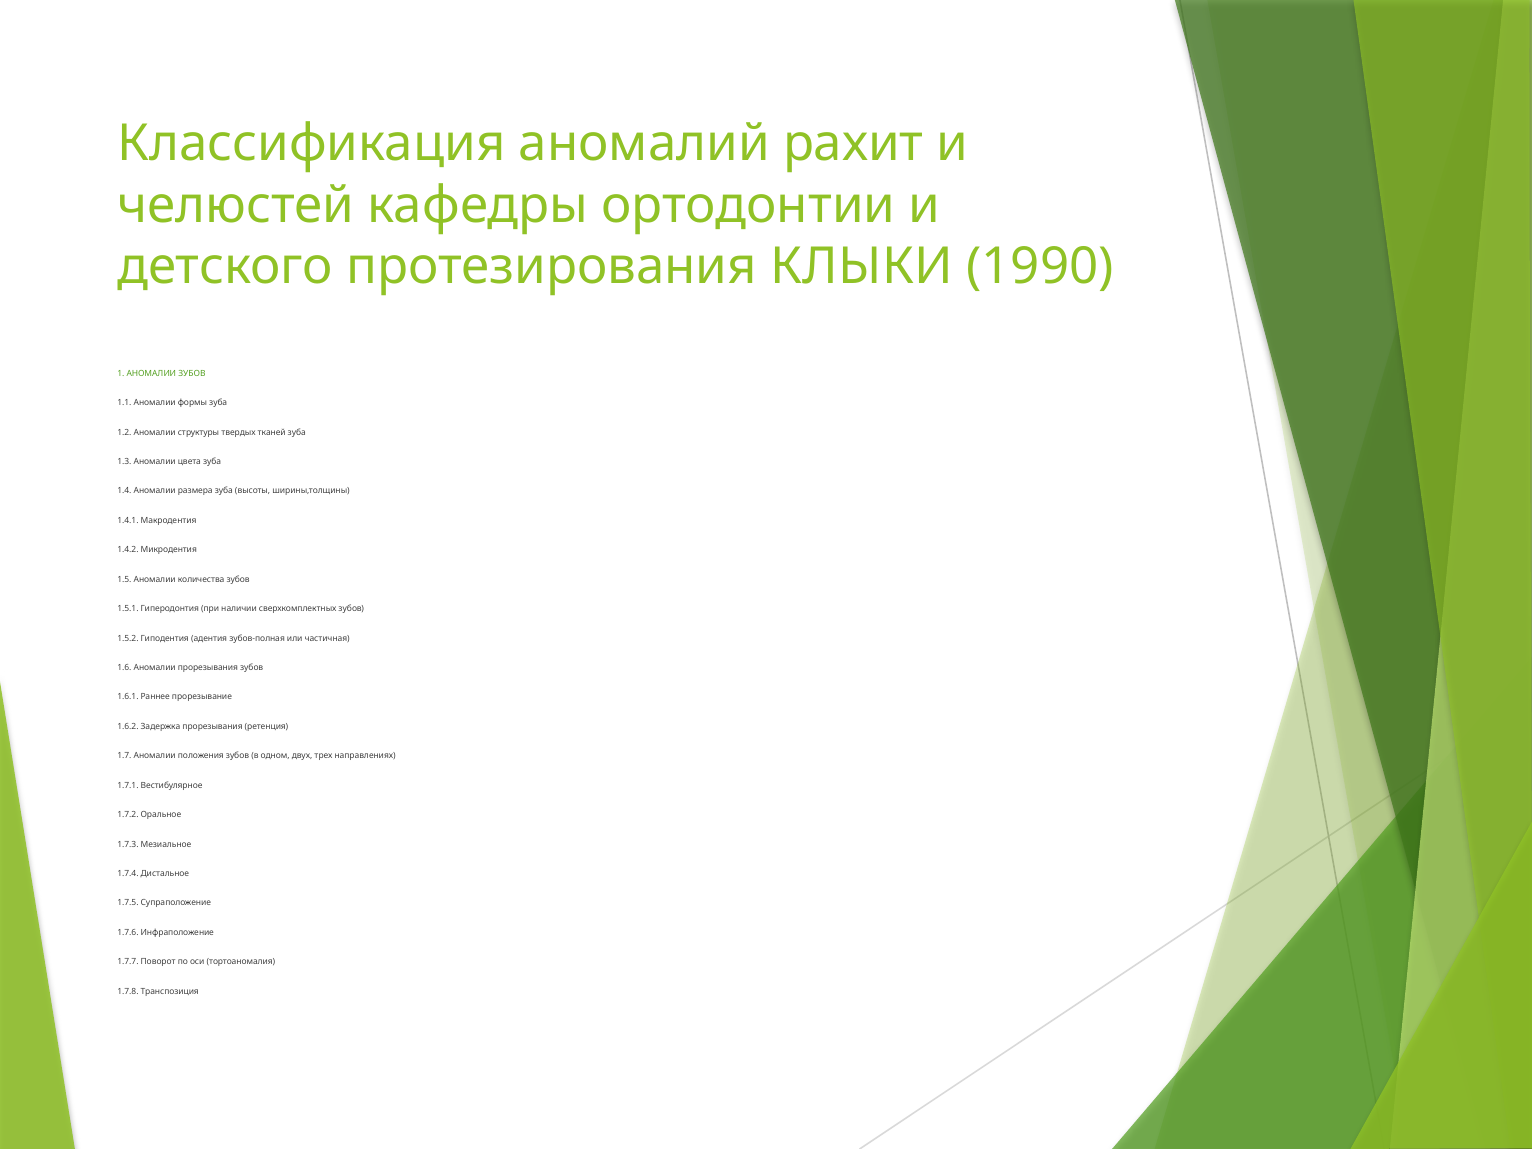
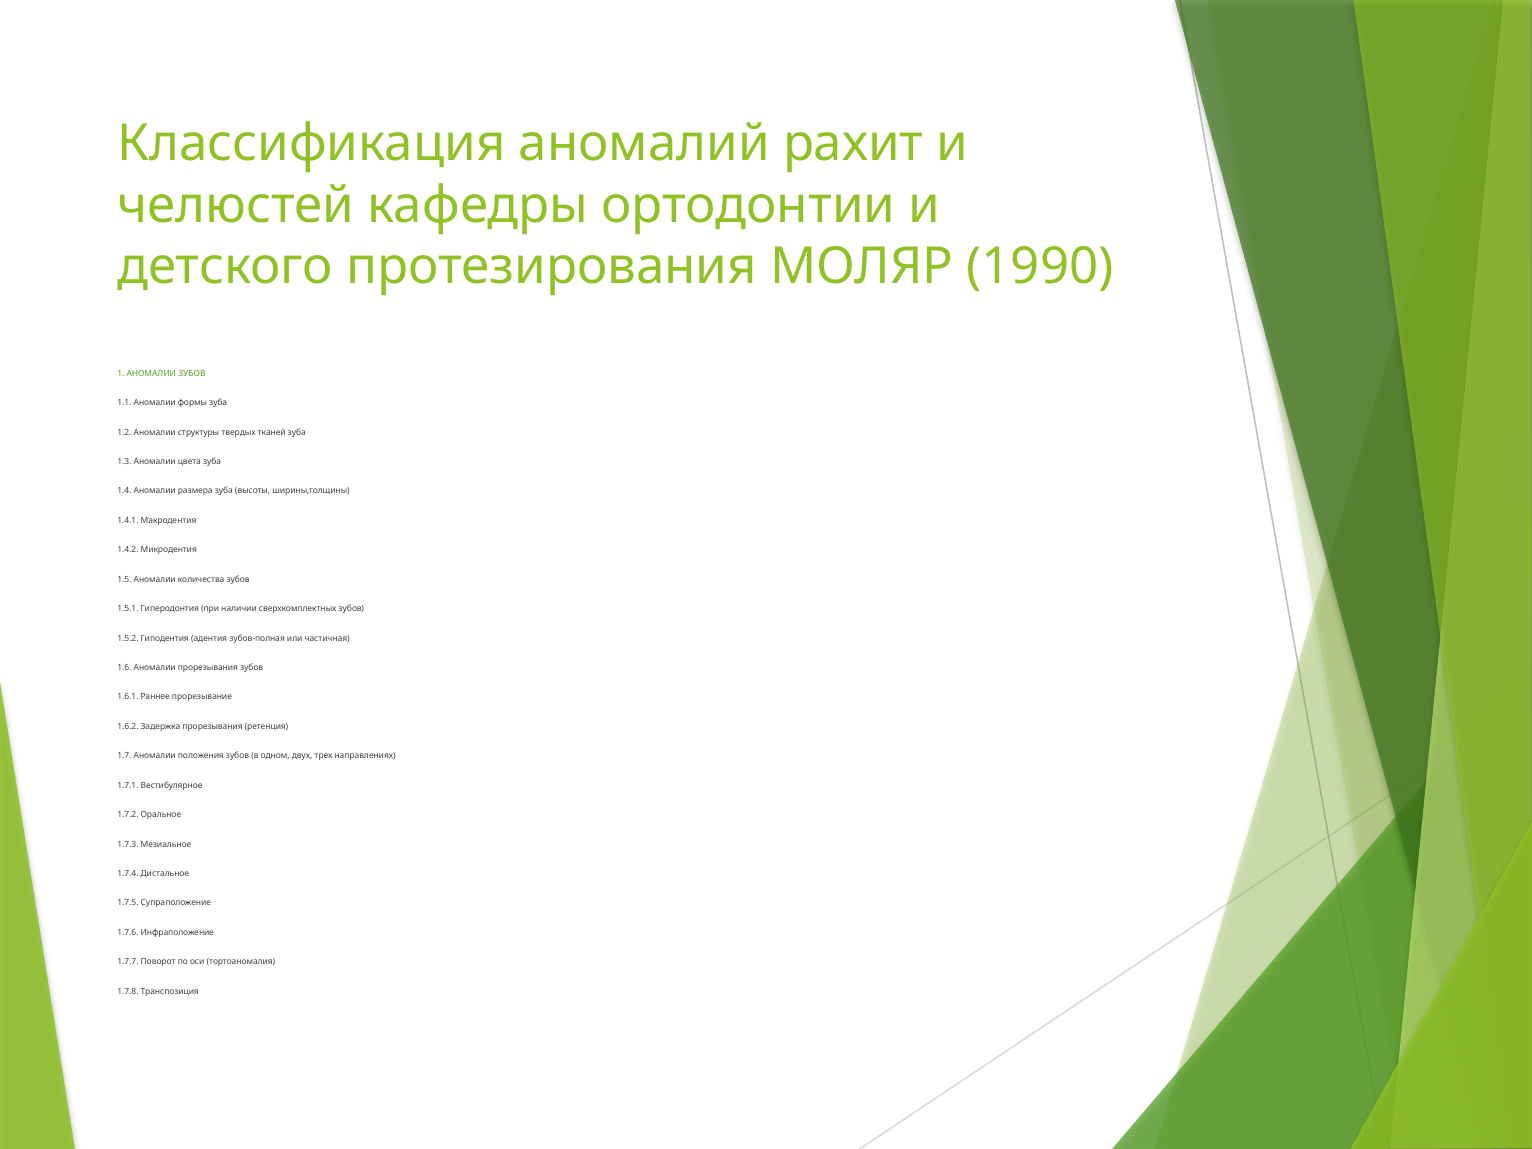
КЛЫКИ: КЛЫКИ -> МОЛЯР (862, 267)
